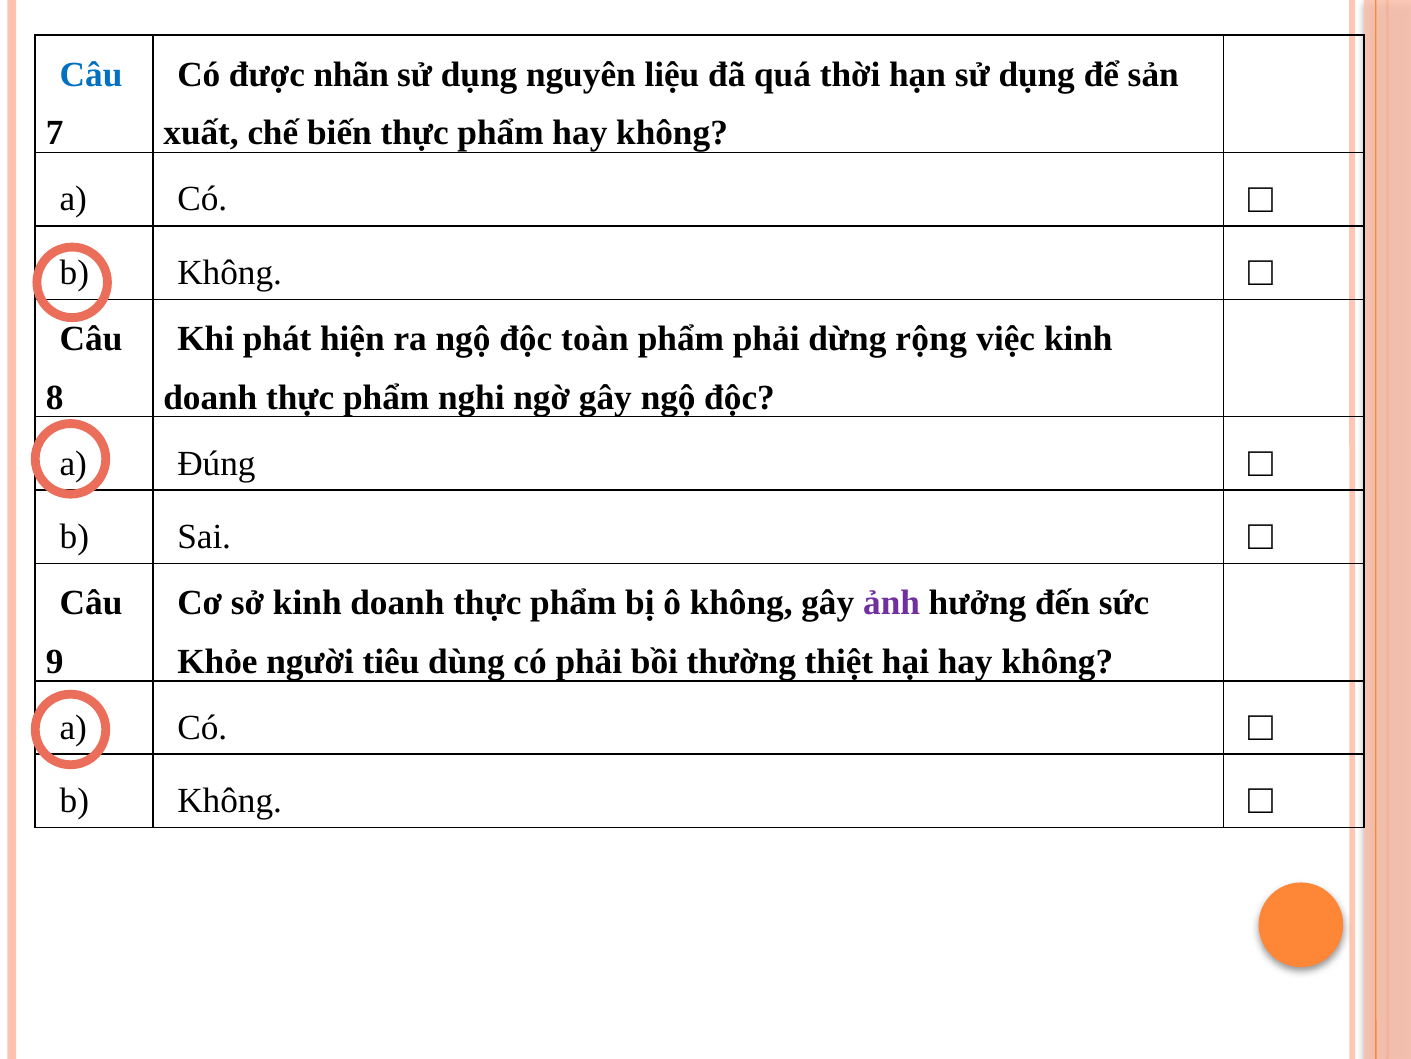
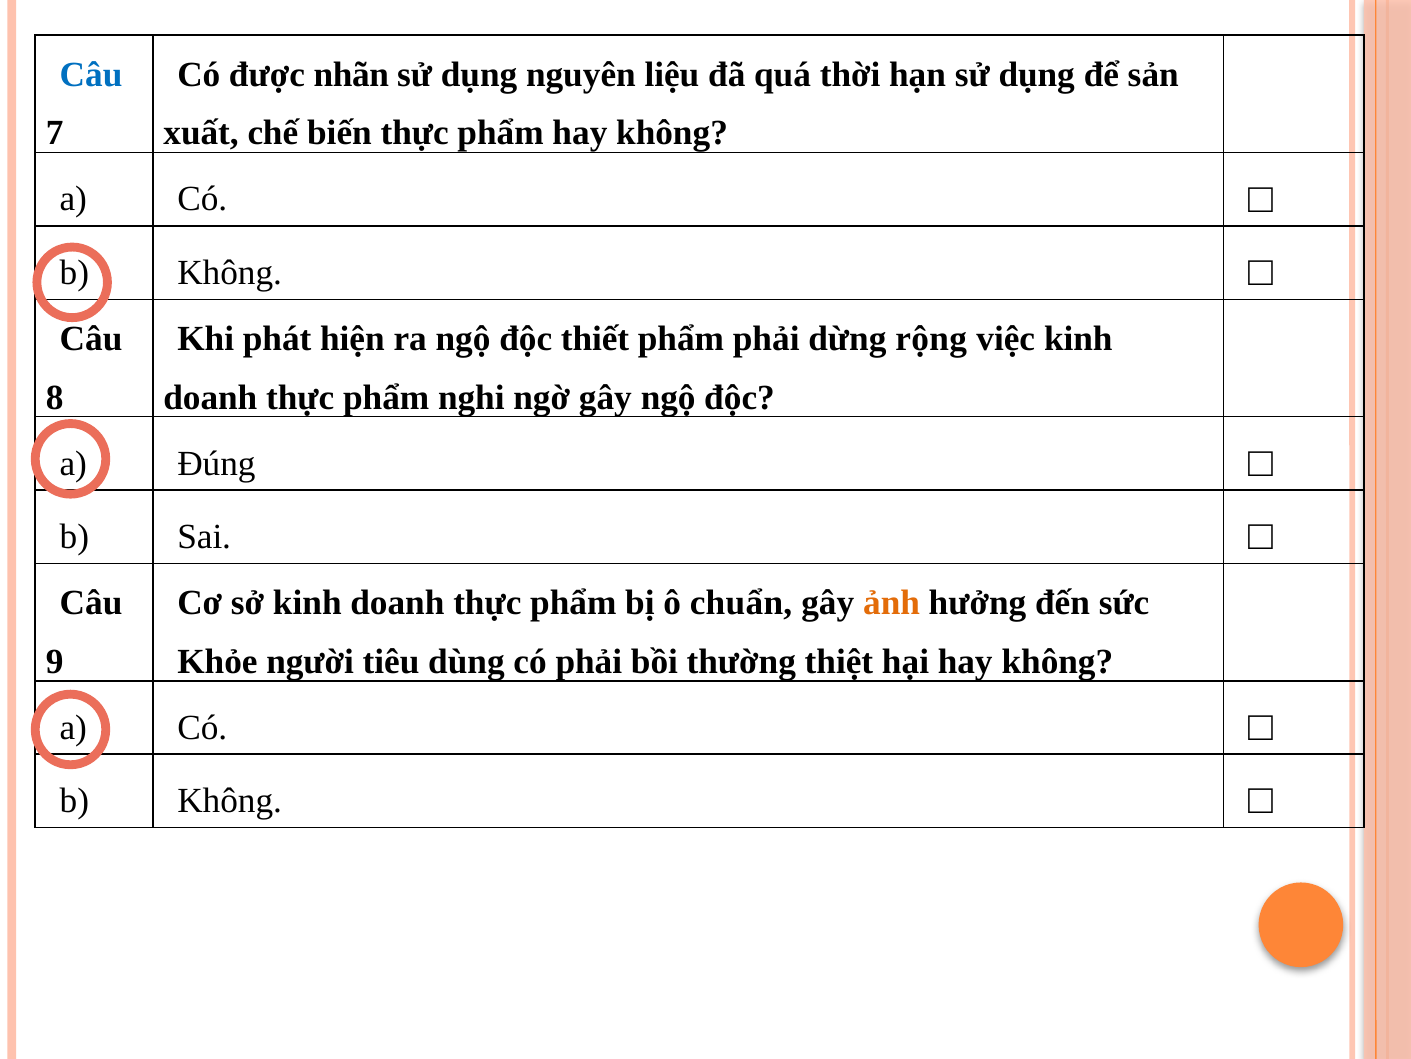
toàn: toàn -> thiết (595, 339)
ô không: không -> chuẩn (741, 602)
ảnh colour: purple -> orange (892, 602)
